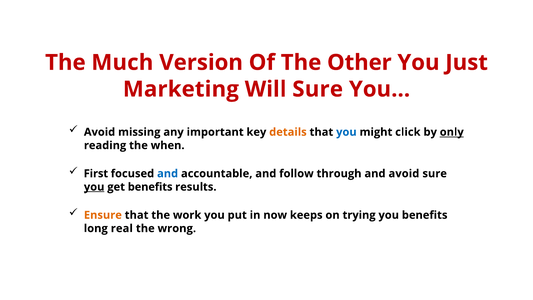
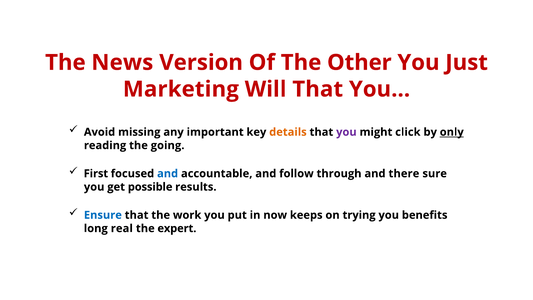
Much: Much -> News (122, 63)
Will Sure: Sure -> That (318, 89)
you colour: blue -> purple (346, 132)
when: when -> going (168, 145)
and avoid: avoid -> there (404, 173)
you underline: present -> none (94, 187)
get benefits: benefits -> possible (150, 187)
Ensure colour: orange -> blue (103, 215)
wrong: wrong -> expert (177, 228)
